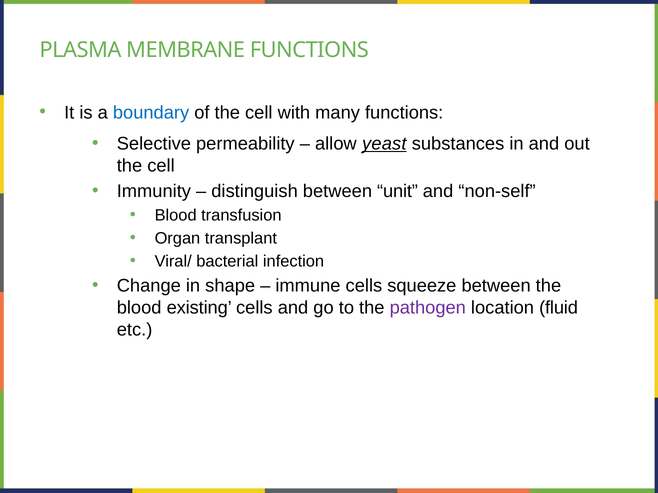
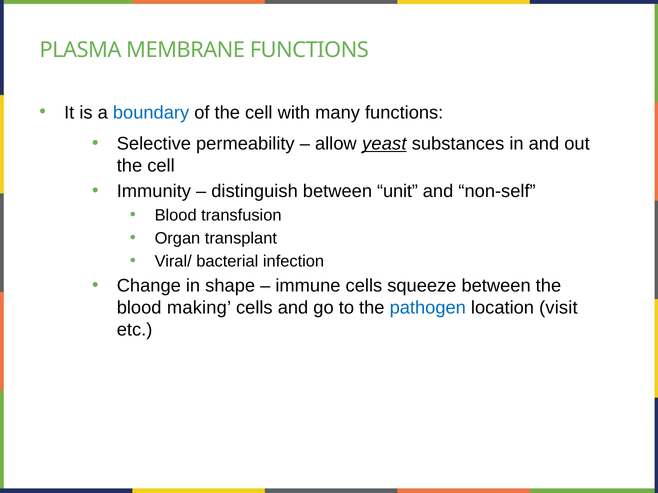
existing: existing -> making (199, 308)
pathogen colour: purple -> blue (428, 308)
fluid: fluid -> visit (558, 308)
